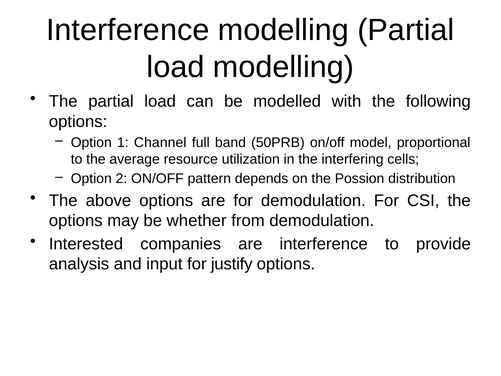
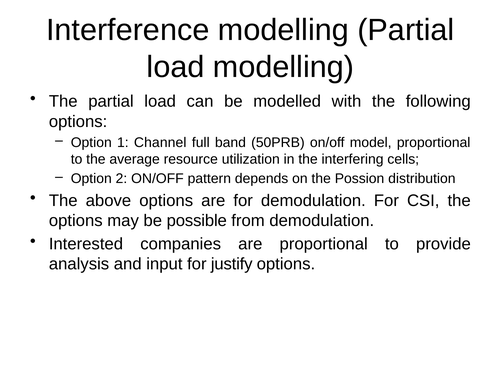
whether: whether -> possible (197, 221)
are interference: interference -> proportional (324, 244)
